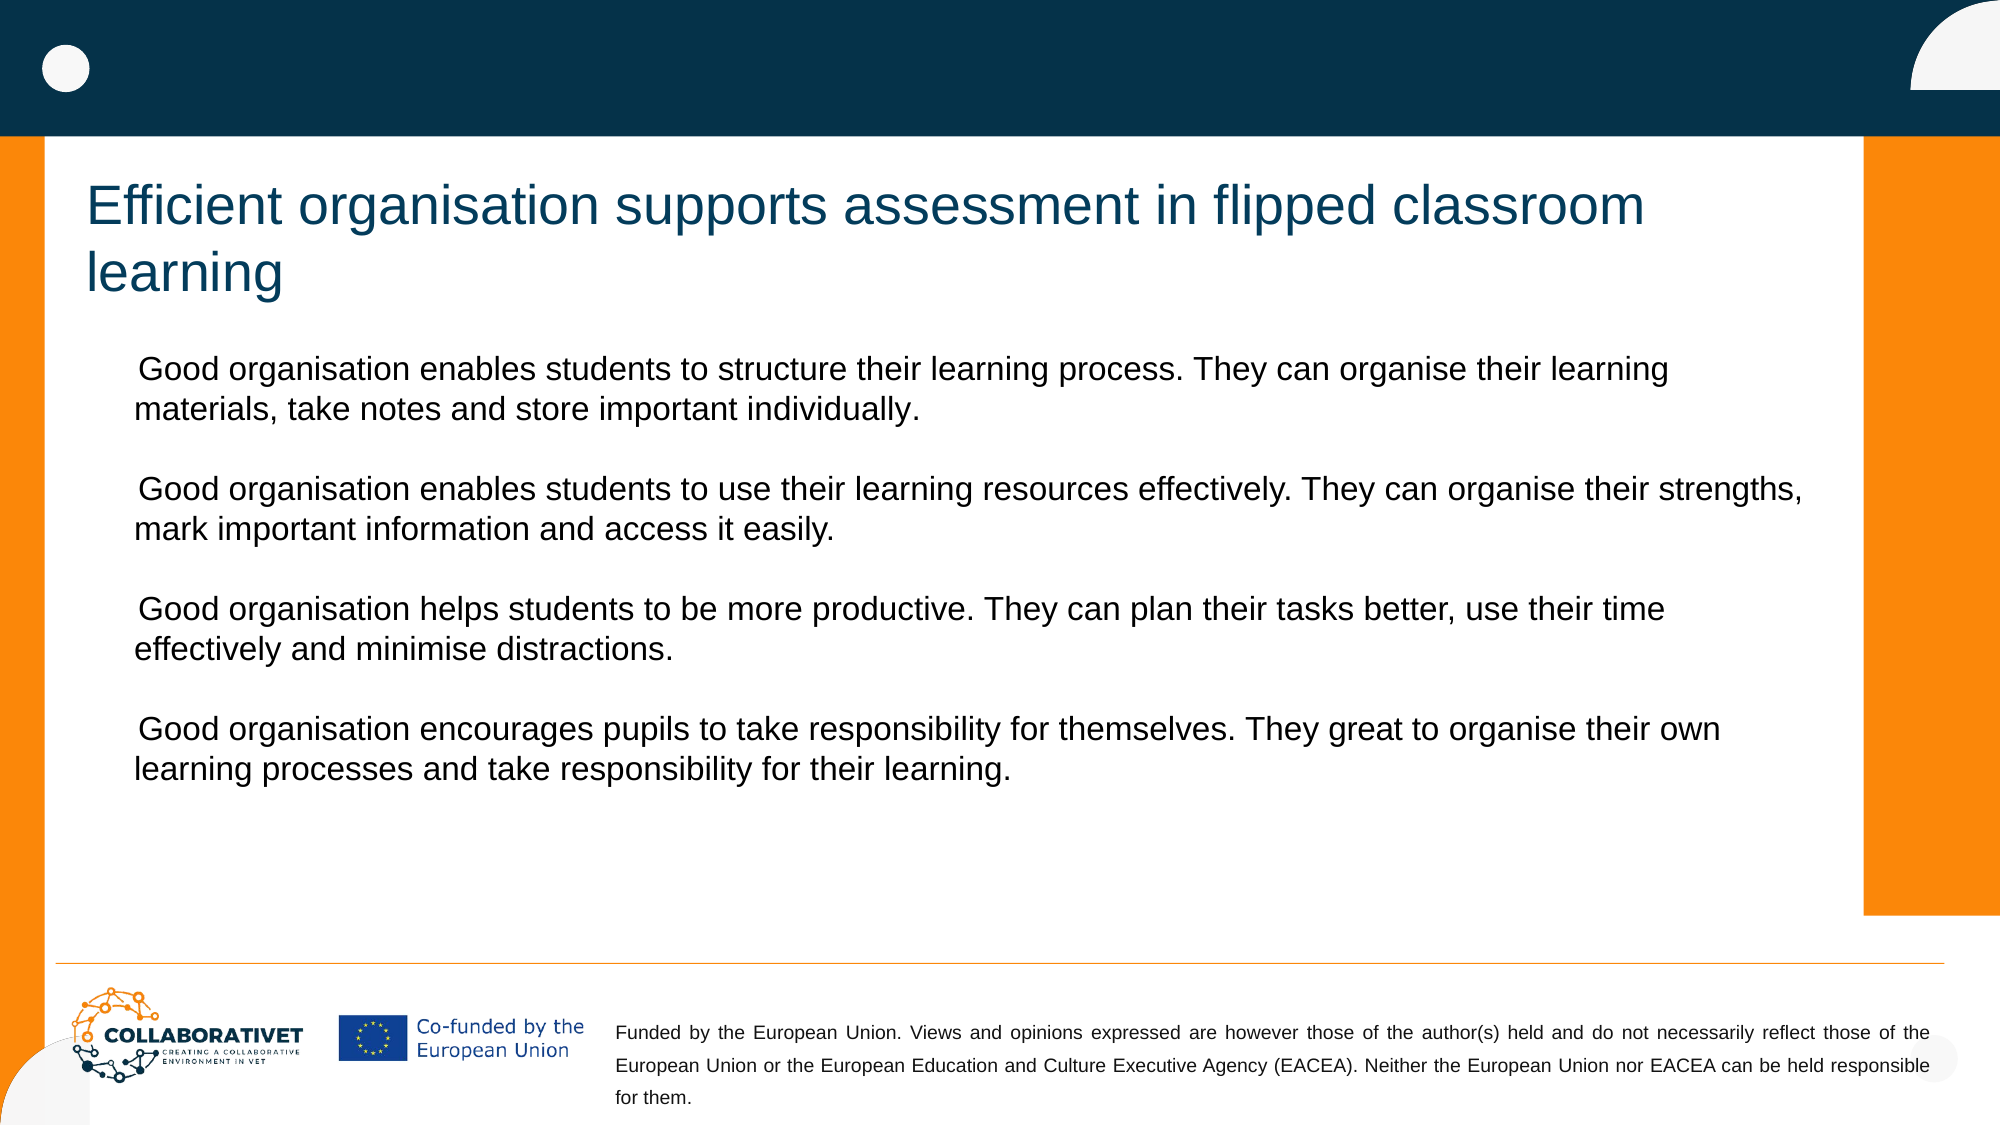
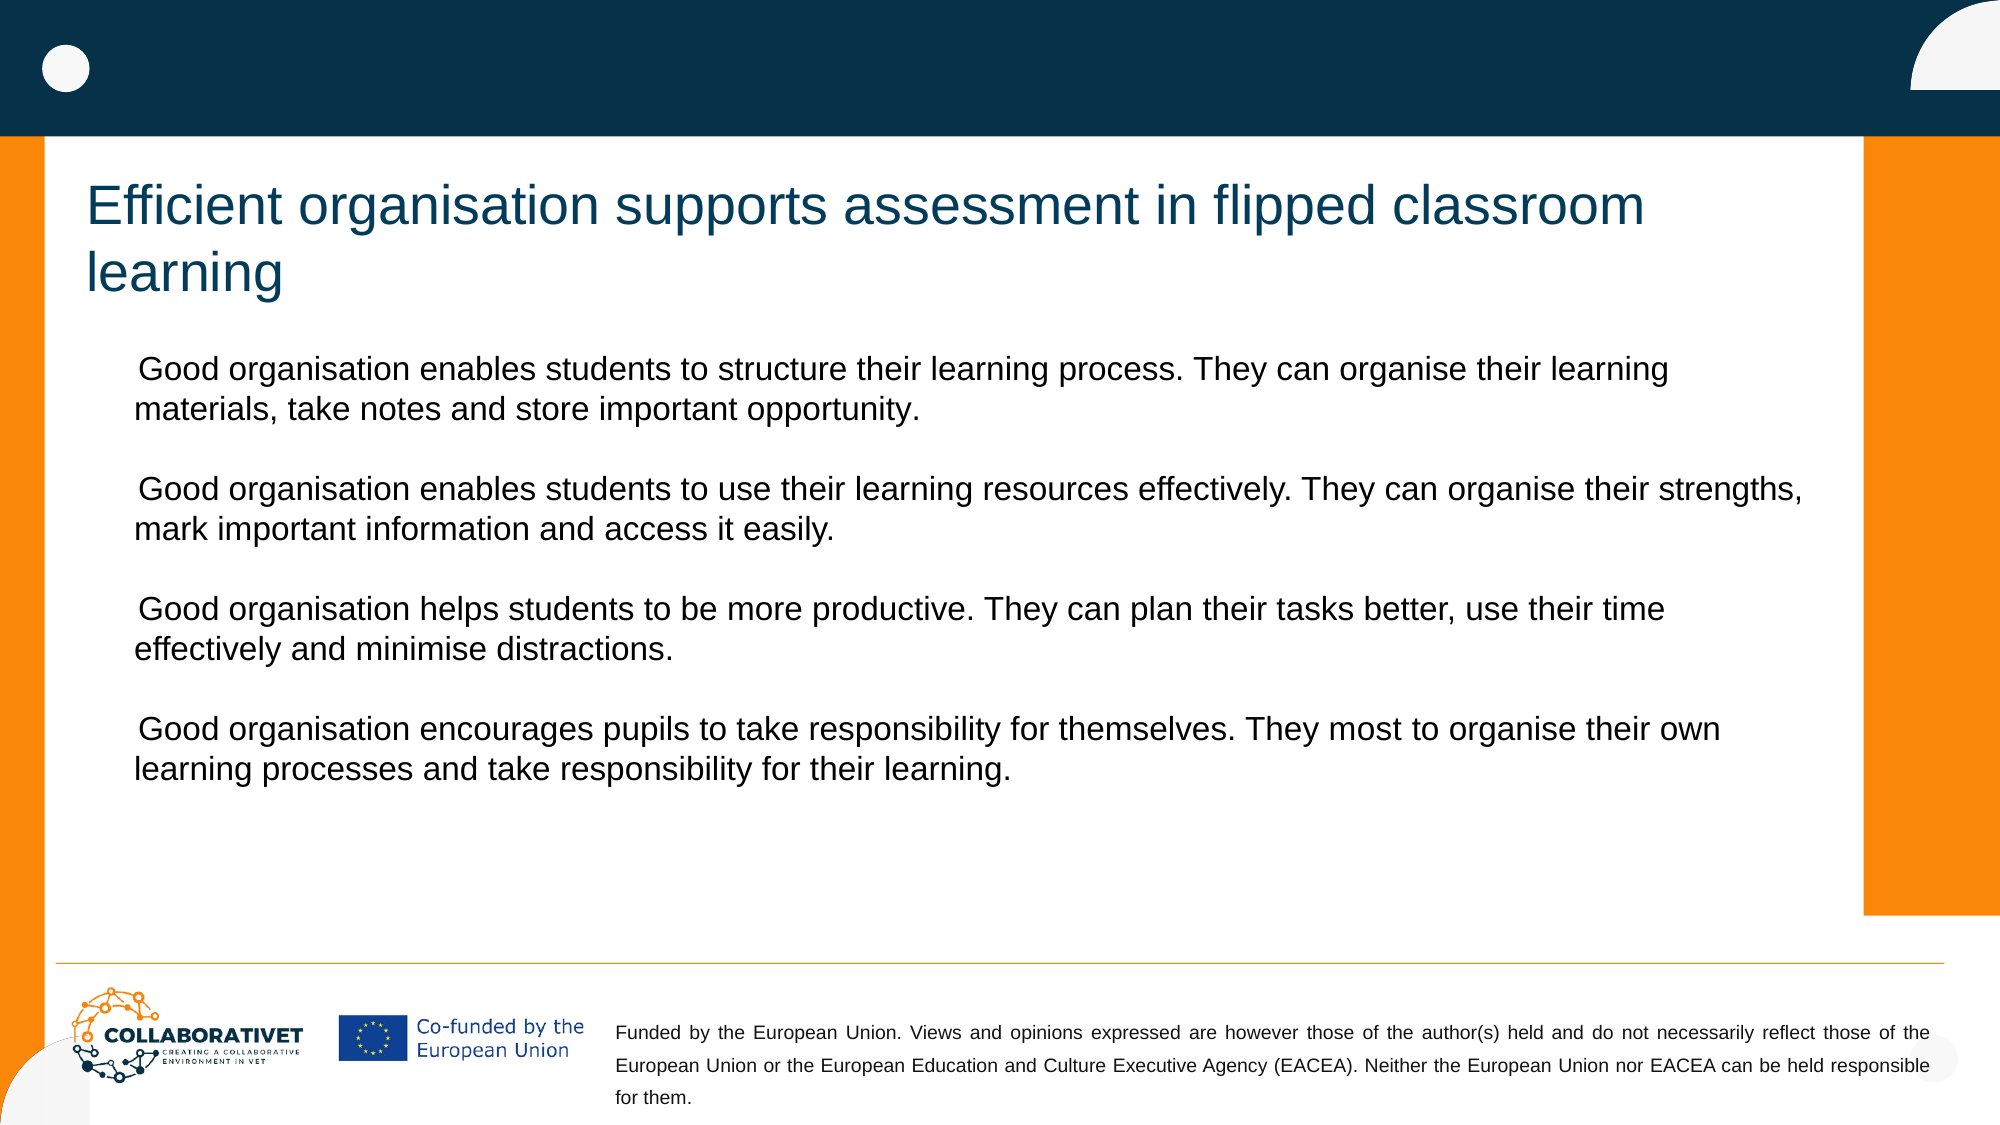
individually: individually -> opportunity (834, 410)
great: great -> most (1365, 730)
